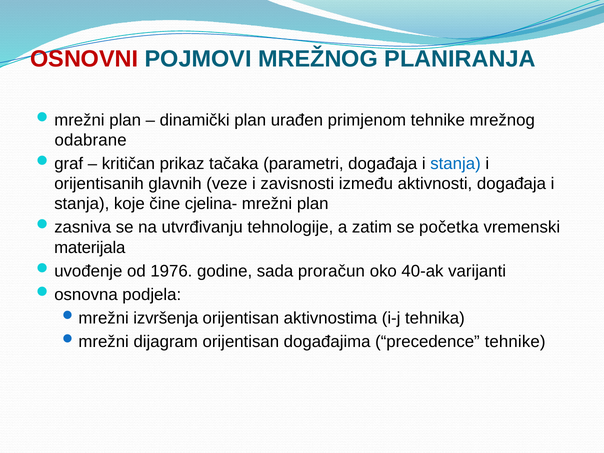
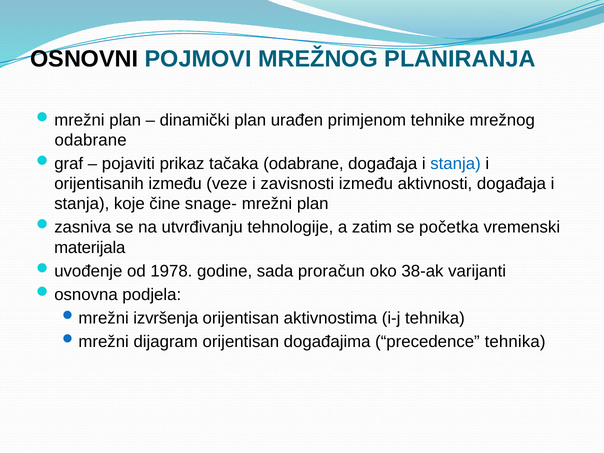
OSNOVNI colour: red -> black (84, 59)
kritičan: kritičan -> pojaviti (128, 164)
tačaka parametri: parametri -> odabrane (303, 164)
orijentisanih glavnih: glavnih -> između (175, 184)
cjelina-: cjelina- -> snage- (211, 204)
1976: 1976 -> 1978 (171, 271)
40-ak: 40-ak -> 38-ak (422, 271)
precedence tehnike: tehnike -> tehnika (515, 341)
